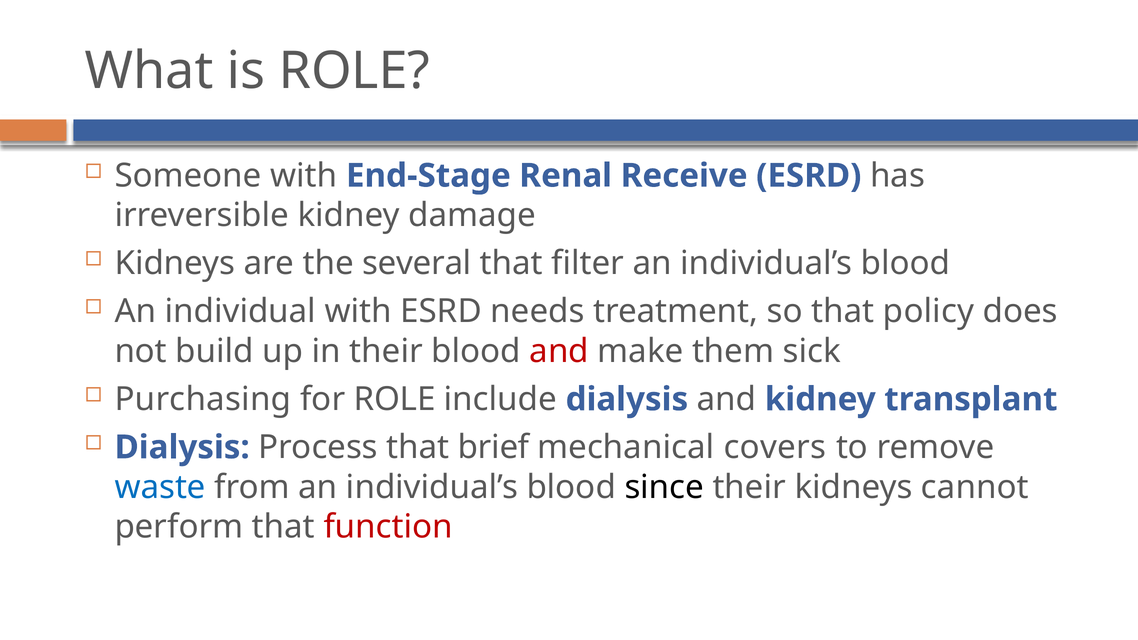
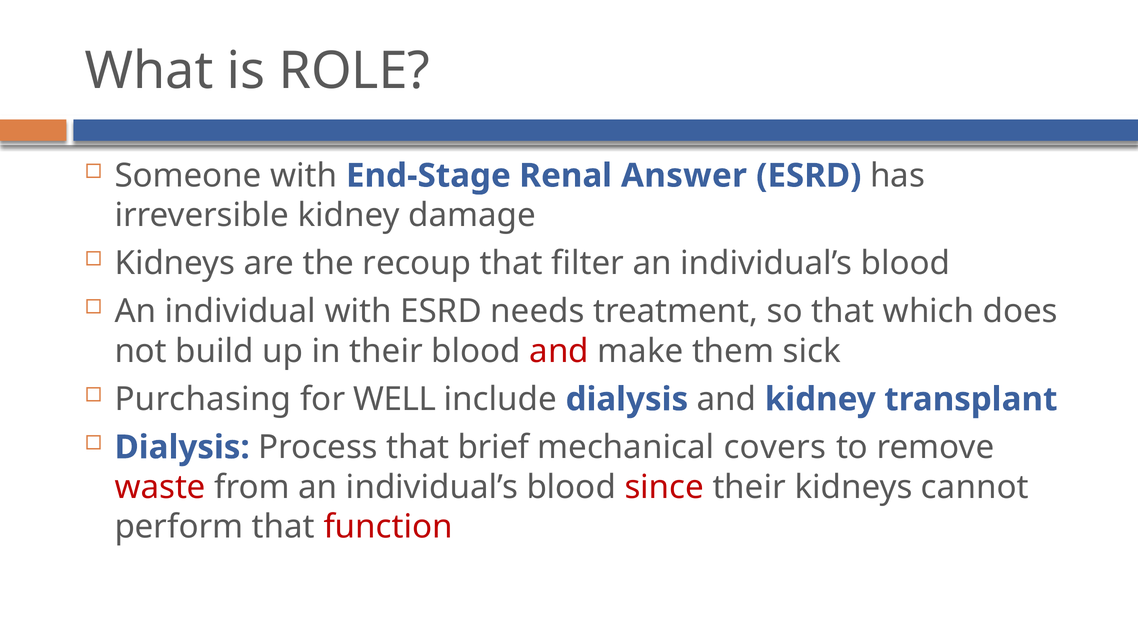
Receive: Receive -> Answer (684, 176)
several: several -> recoup (417, 264)
policy: policy -> which (929, 312)
for ROLE: ROLE -> WELL (395, 399)
waste colour: blue -> red (160, 487)
since colour: black -> red (664, 487)
